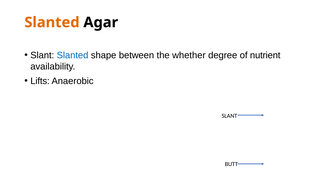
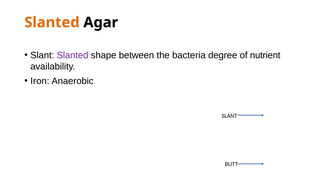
Slanted colour: blue -> purple (73, 55)
whether: whether -> bacteria (189, 55)
Lifts: Lifts -> Iron (40, 81)
